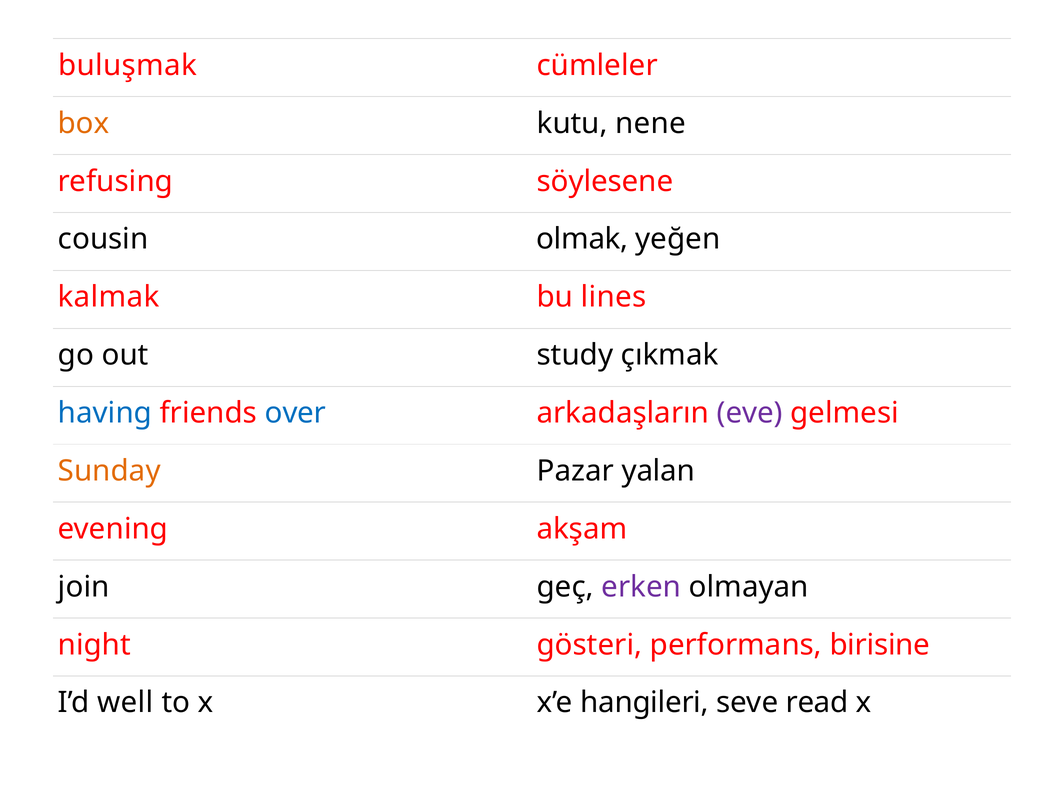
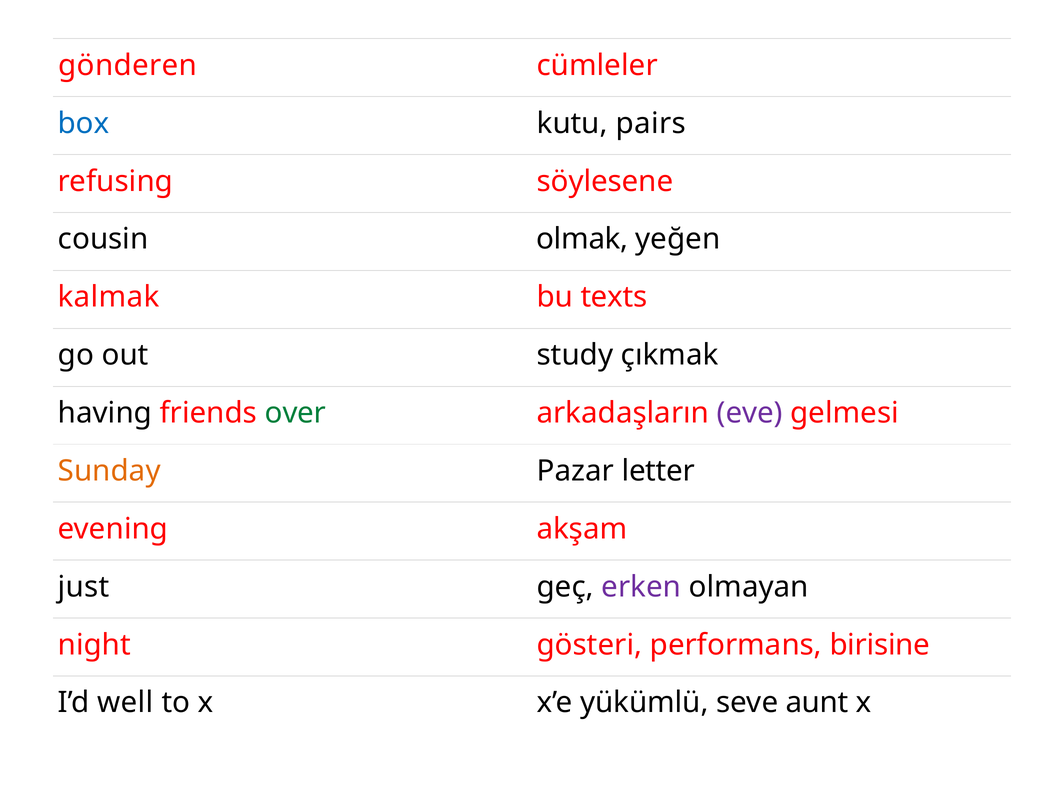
buluşmak: buluşmak -> gönderen (128, 65)
box colour: orange -> blue (84, 123)
nene: nene -> pairs (651, 123)
lines: lines -> texts (614, 297)
having colour: blue -> black (105, 413)
over colour: blue -> green (295, 413)
yalan: yalan -> letter (658, 471)
join: join -> just (84, 587)
hangileri: hangileri -> yükümlü (644, 703)
read: read -> aunt (817, 703)
